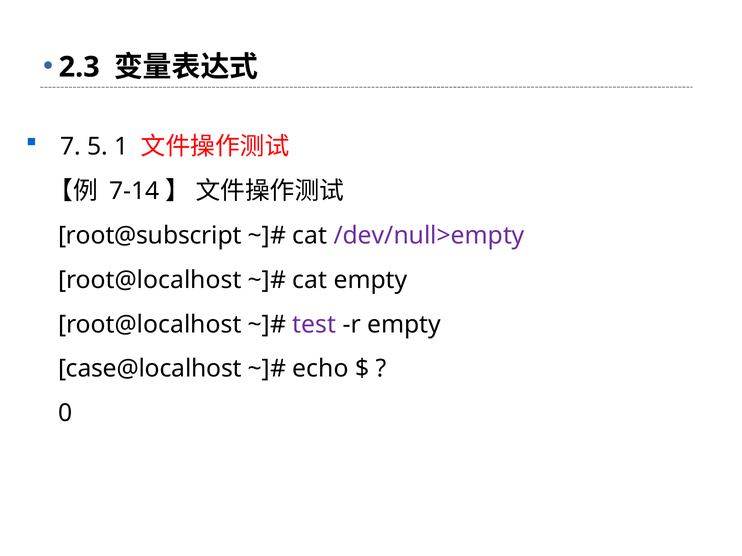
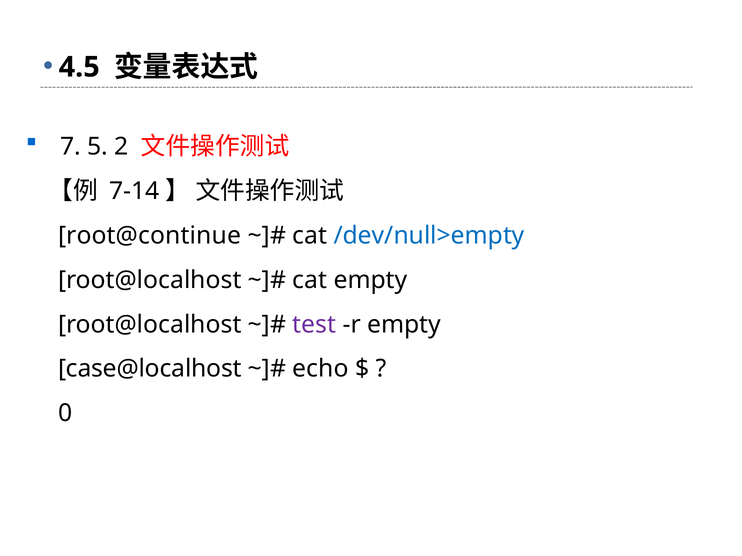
2.3: 2.3 -> 4.5 (79, 67)
1: 1 -> 2 (122, 147)
root@subscript: root@subscript -> root@continue (150, 236)
/dev/null>empty colour: purple -> blue (429, 236)
